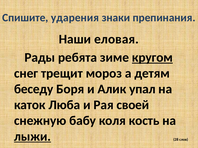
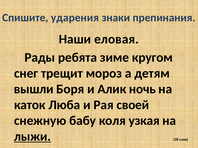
кругом underline: present -> none (152, 58)
беседу: беседу -> вышли (34, 89)
упал: упал -> ночь (142, 89)
кость: кость -> узкая (144, 121)
